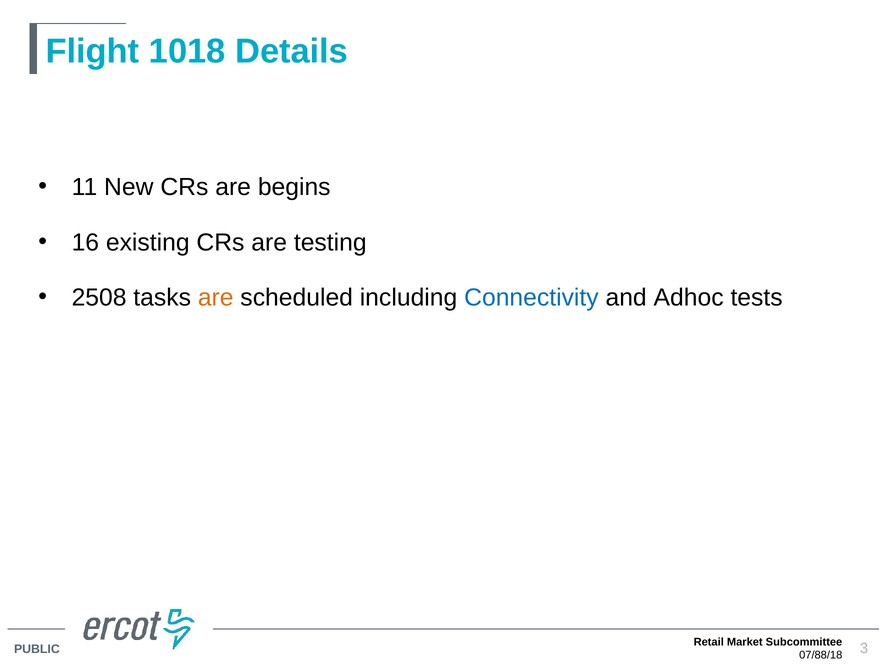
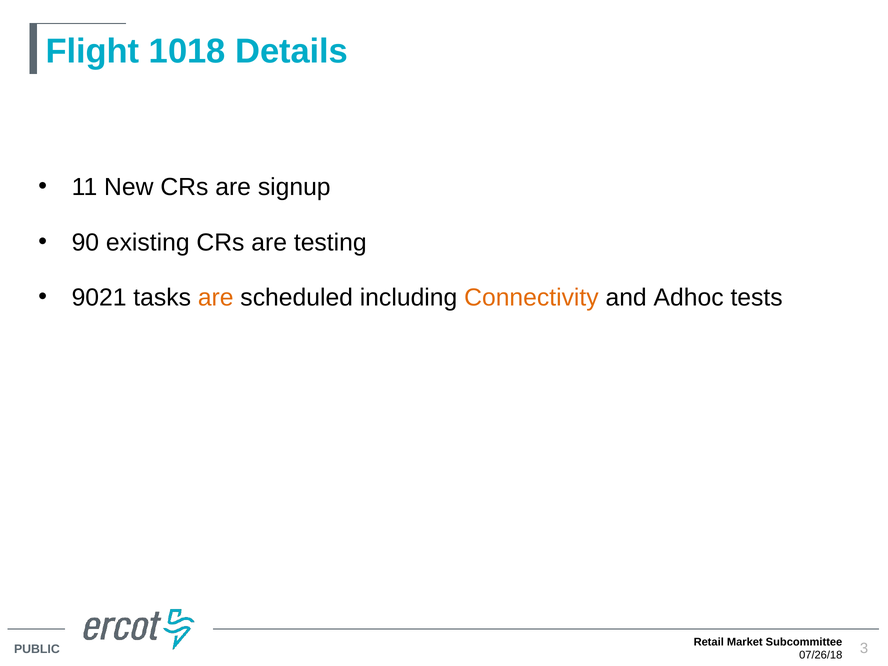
begins: begins -> signup (294, 187)
16: 16 -> 90 (85, 242)
2508: 2508 -> 9021 (99, 298)
Connectivity colour: blue -> orange (531, 298)
07/88/18: 07/88/18 -> 07/26/18 (821, 655)
